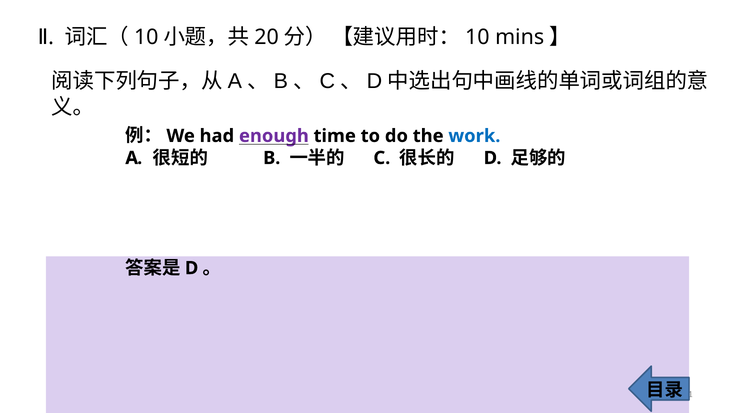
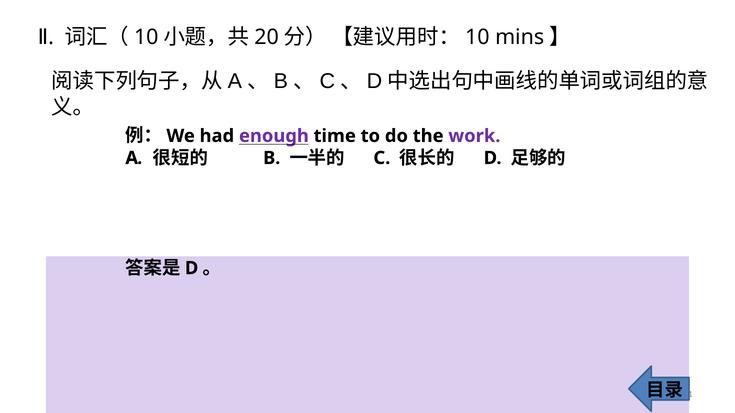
work colour: blue -> purple (474, 136)
